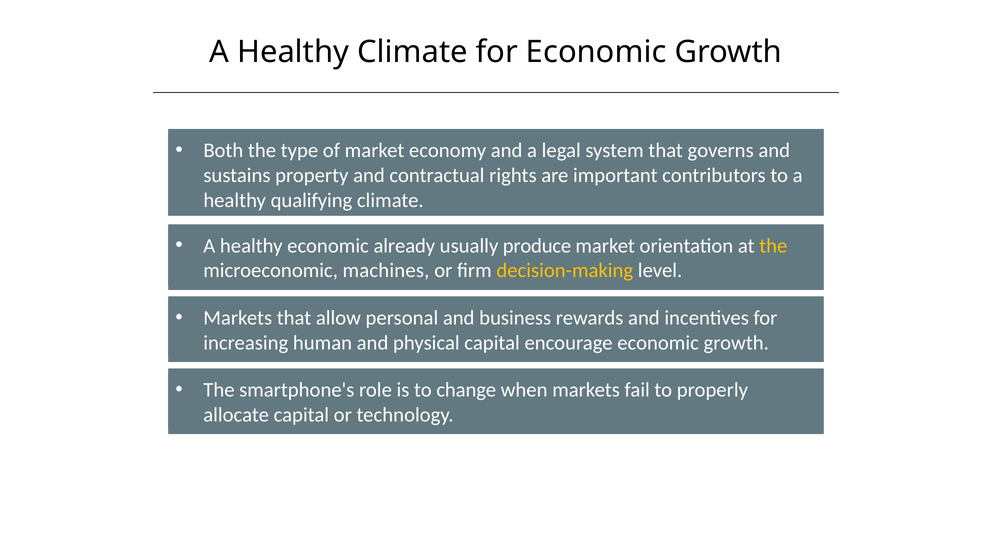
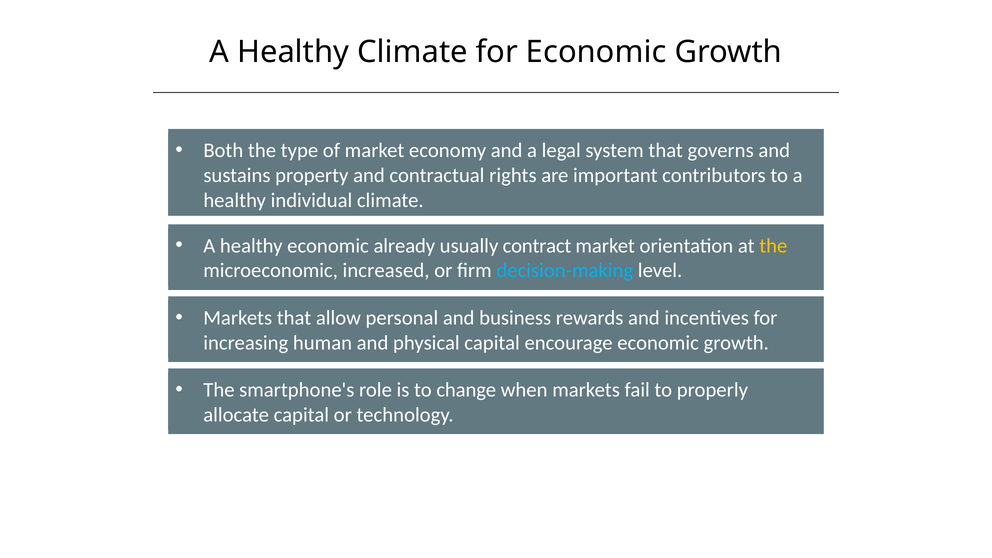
qualifying: qualifying -> individual (311, 200)
produce: produce -> contract (537, 246)
machines: machines -> increased (386, 271)
decision-making colour: yellow -> light blue (565, 271)
